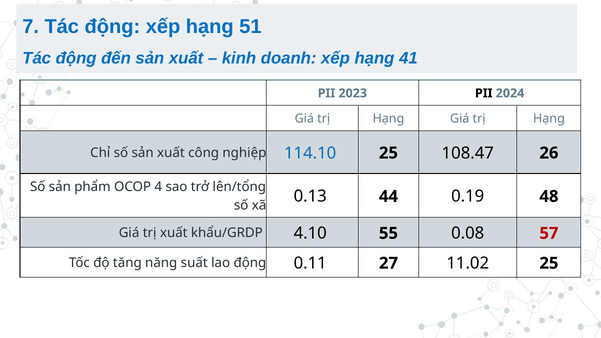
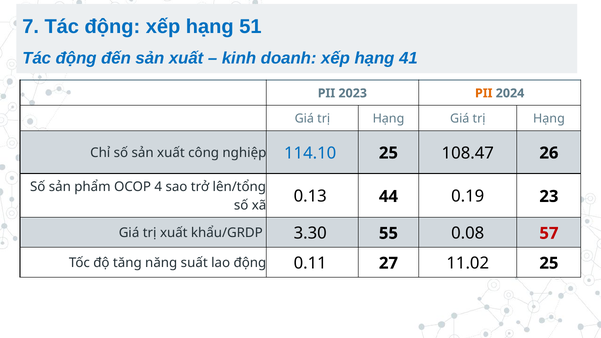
PII colour: black -> orange (484, 93)
48: 48 -> 23 (549, 196)
4.10: 4.10 -> 3.30 (310, 233)
